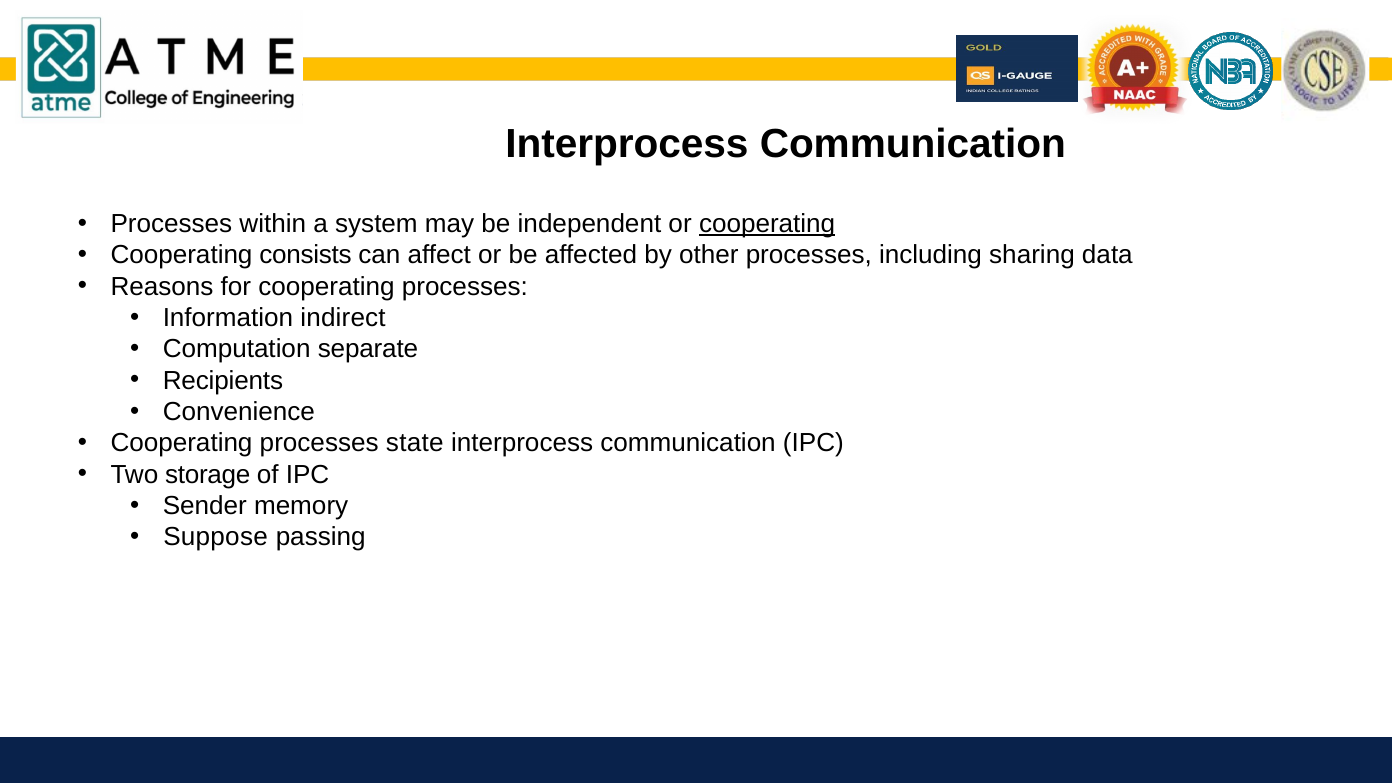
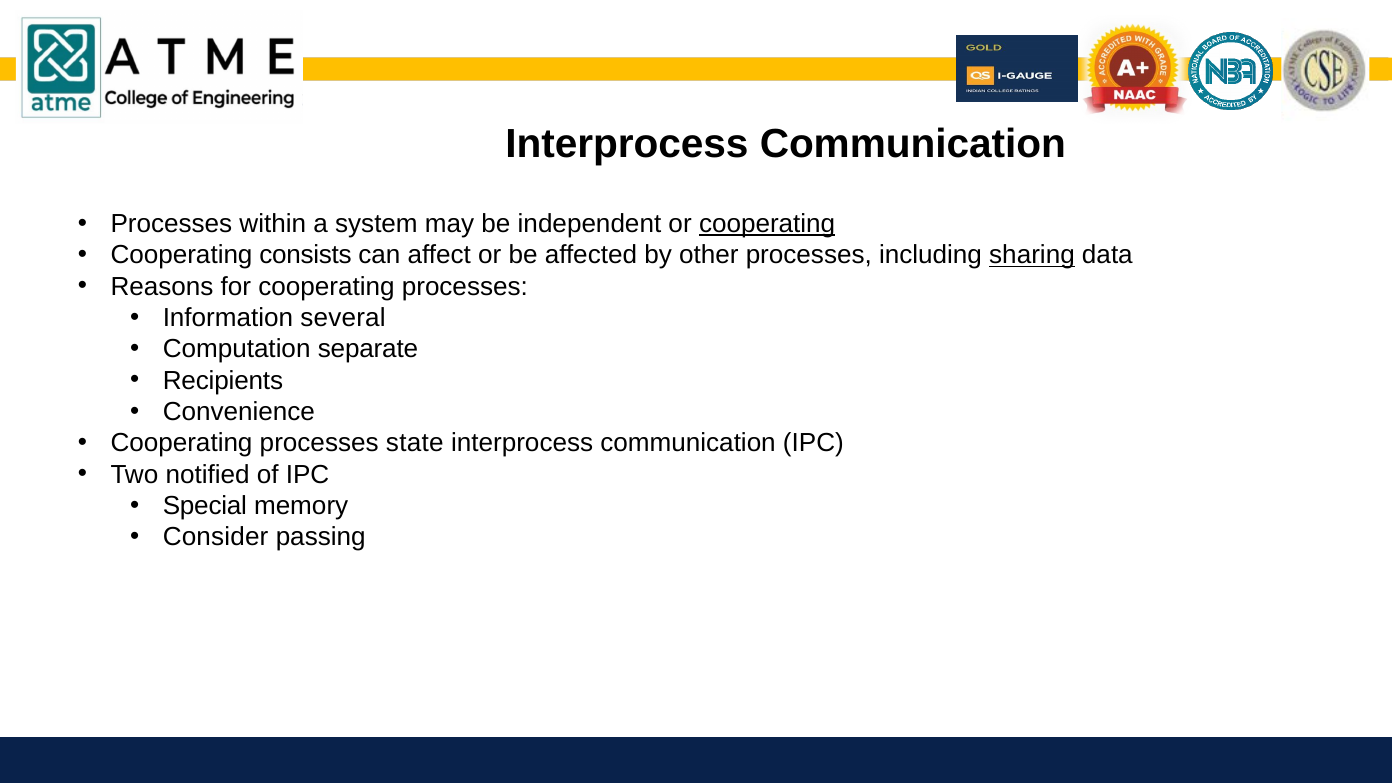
sharing underline: none -> present (1032, 255)
indirect: indirect -> several (343, 318)
storage: storage -> notified (208, 474)
Sender: Sender -> Special (205, 506)
Suppose: Suppose -> Consider (216, 537)
